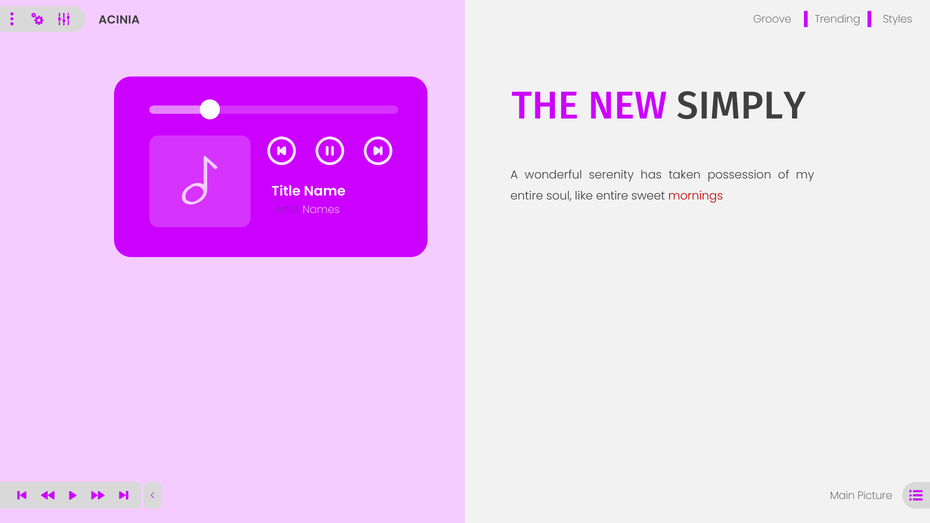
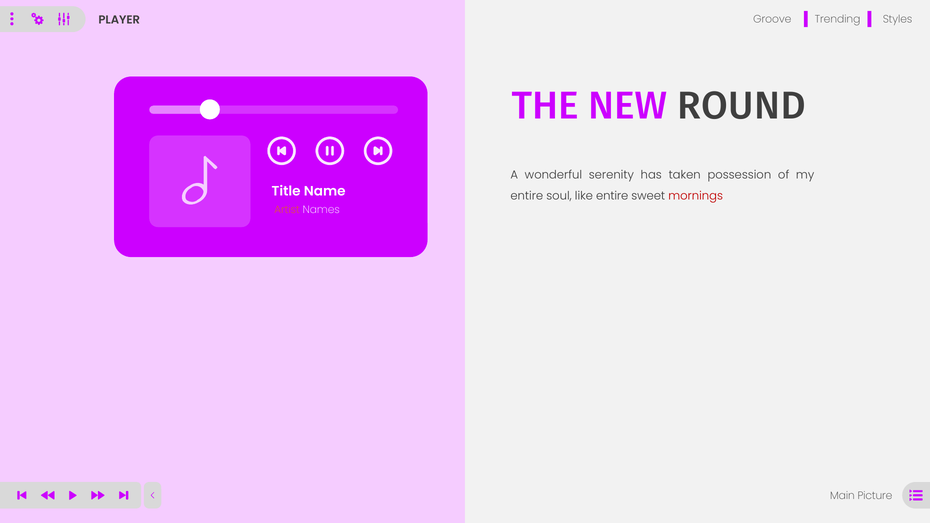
ACINIA: ACINIA -> PLAYER (119, 20)
SIMPLY: SIMPLY -> ROUND (741, 106)
Artist colour: purple -> orange (287, 210)
